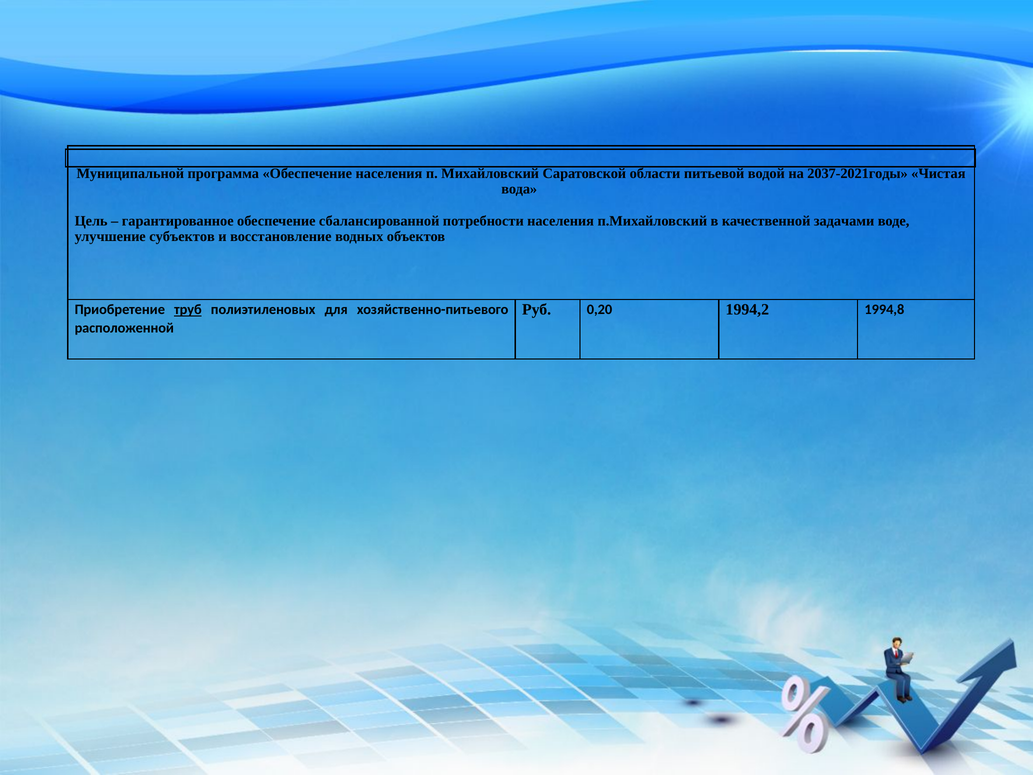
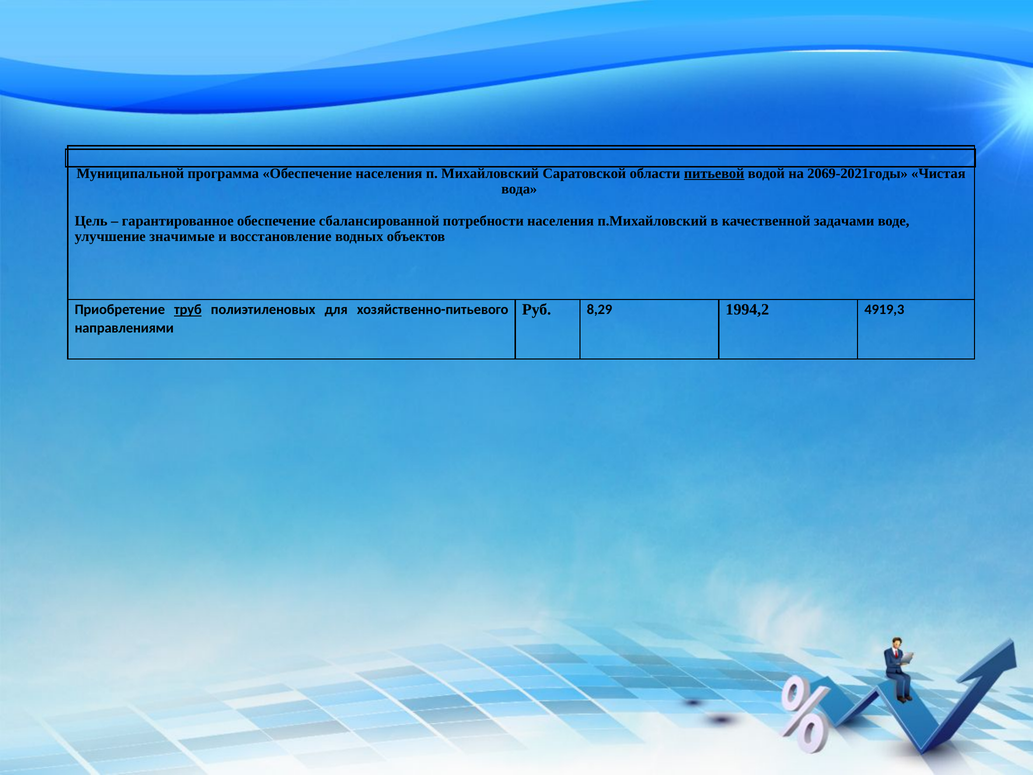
питьевой underline: none -> present (714, 173)
2037-2021годы: 2037-2021годы -> 2069-2021годы (858, 173)
субъектов: субъектов -> значимые (182, 237)
0,20: 0,20 -> 8,29 (600, 310)
1994,8: 1994,8 -> 4919,3 (884, 310)
расположенной: расположенной -> направлениями (124, 328)
